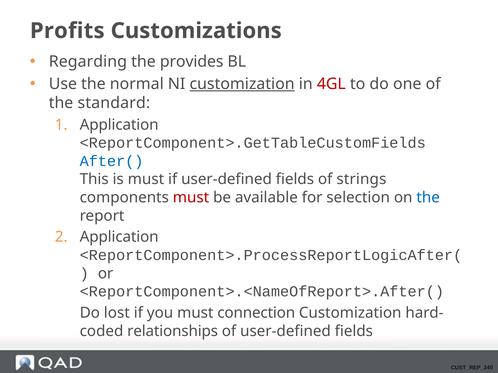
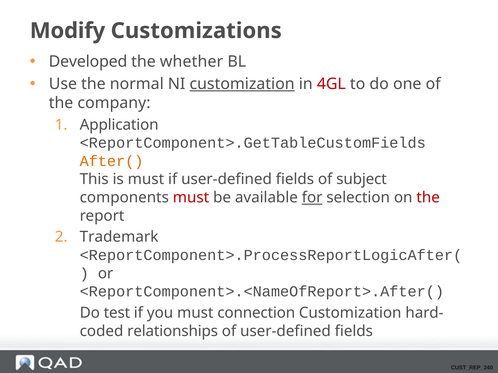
Profits: Profits -> Modify (67, 31)
Regarding: Regarding -> Developed (88, 62)
provides: provides -> whether (192, 62)
standard: standard -> company (114, 103)
After( colour: blue -> orange (112, 161)
strings: strings -> subject (362, 180)
for underline: none -> present (312, 198)
the colour: blue -> red (428, 198)
Application: Application -> Trademark (119, 237)
lost: lost -> test (117, 313)
